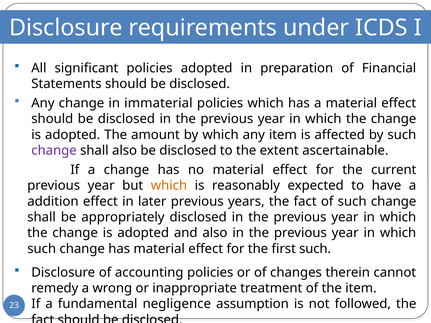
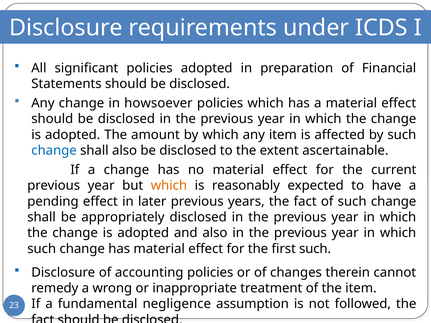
immaterial: immaterial -> howsoever (158, 103)
change colour: purple -> blue (54, 151)
addition: addition -> pending (53, 201)
